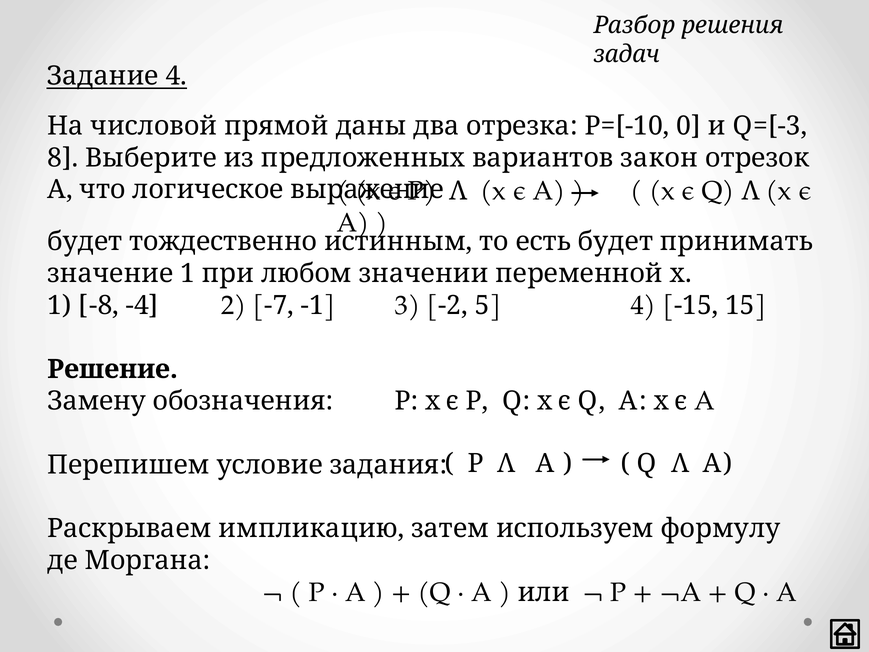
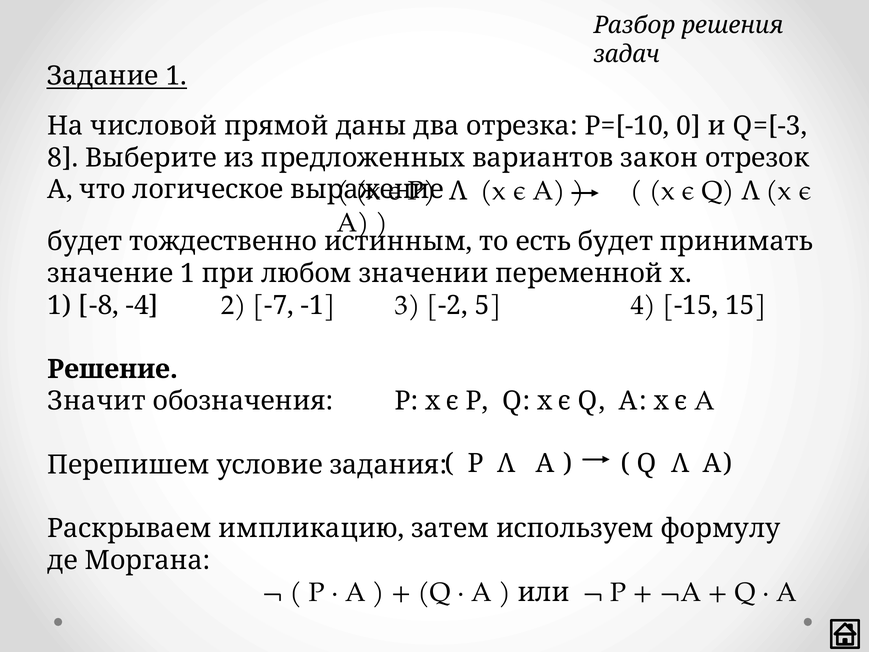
Задание 4: 4 -> 1 (176, 76)
Замену: Замену -> Значит (96, 401)
